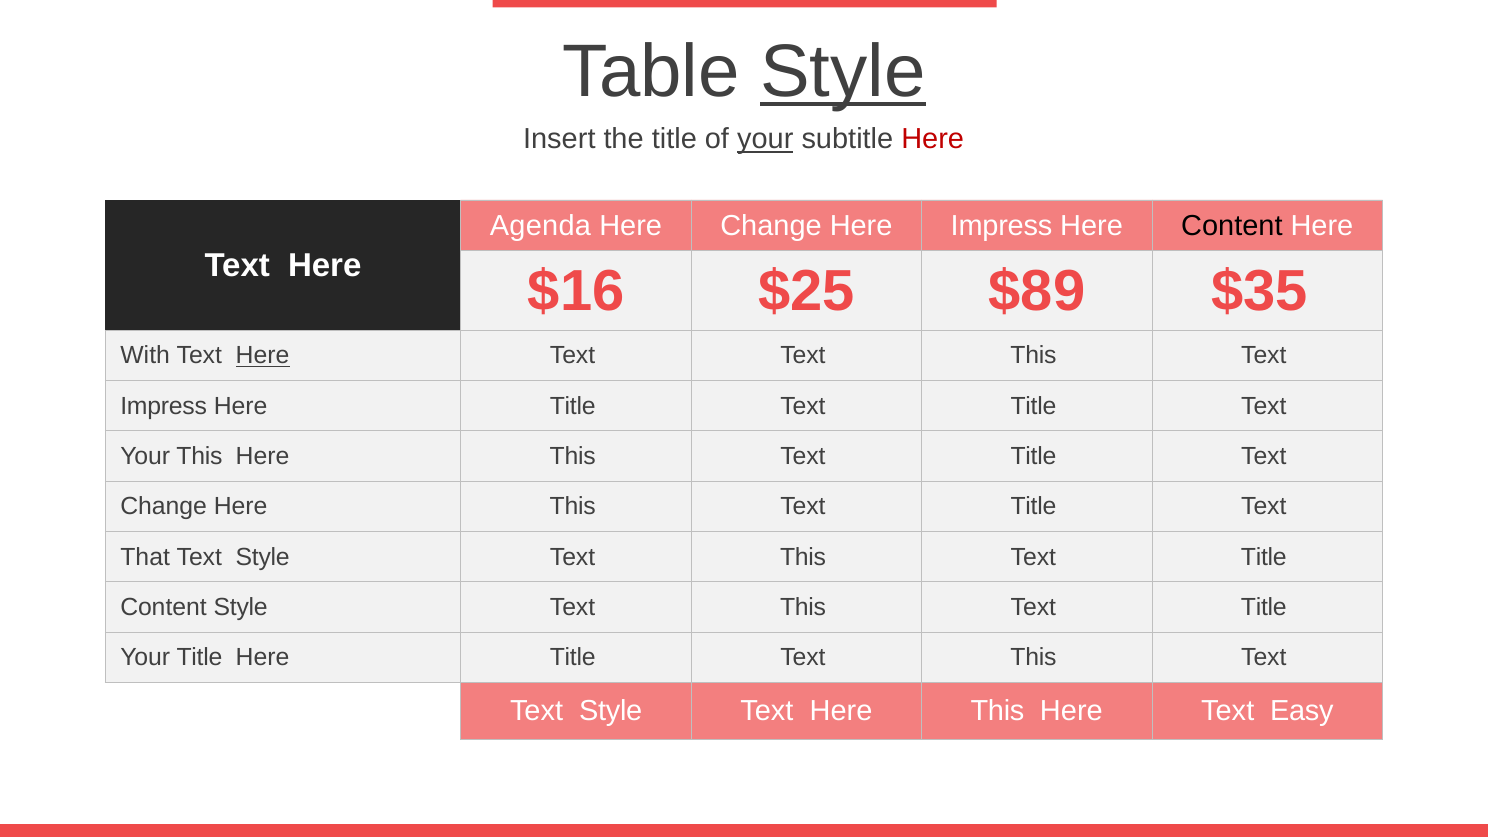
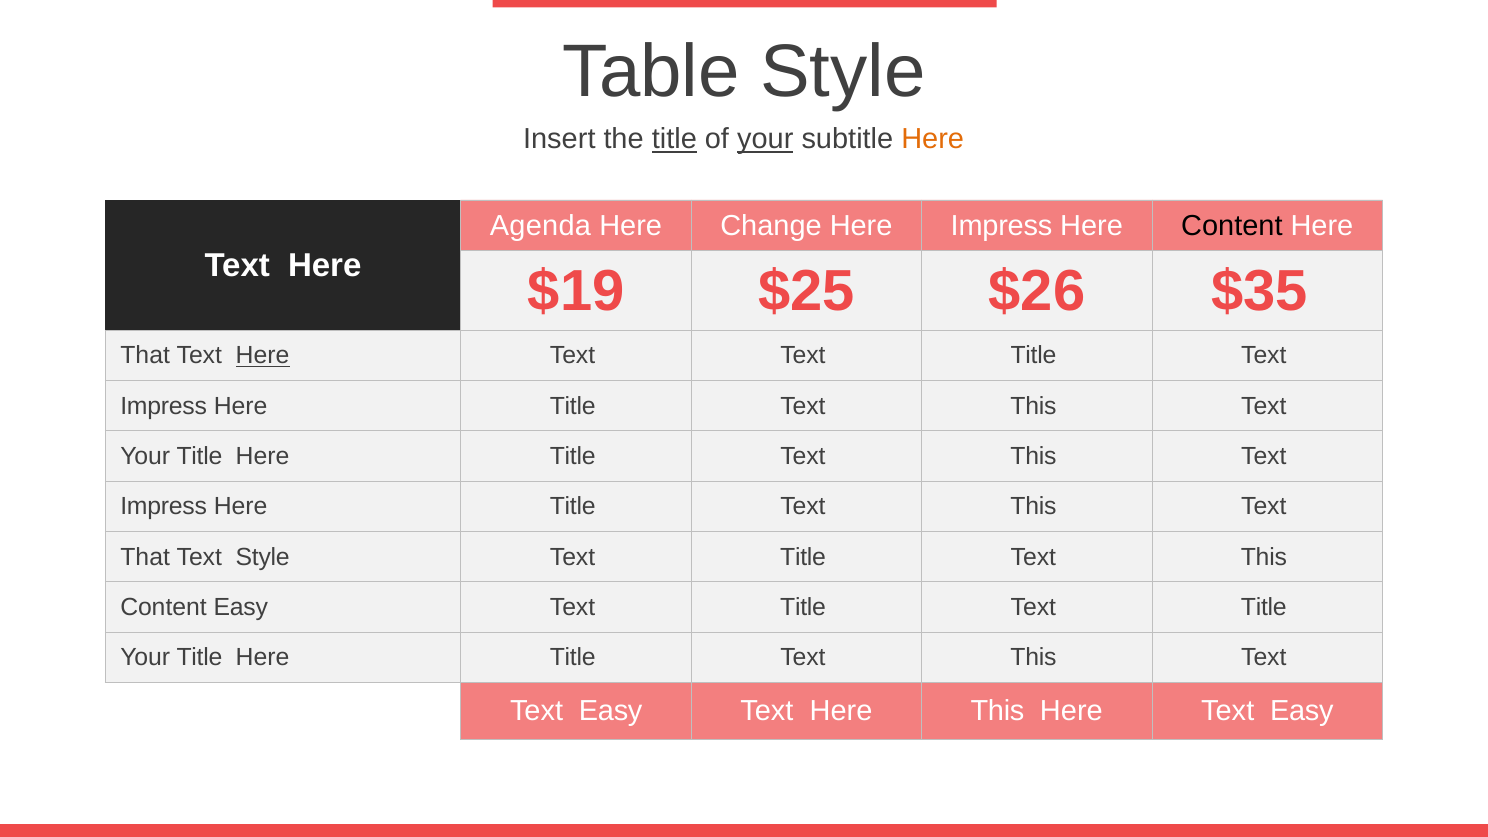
Style underline: present -> none (843, 72)
title underline: none -> present (674, 139)
Here colour: red -> orange (933, 139)
$16: $16 -> $19 (576, 291)
$89: $89 -> $26 (1037, 291)
With: With -> That (145, 356)
Text Text This: This -> Title (1033, 356)
Title: Title -> This (1033, 406)
This: This -> Title (199, 456)
This: This -> Title (573, 456)
Title: Title -> This (1033, 456)
Change: Change -> Impress (164, 507)
This: This -> Title (573, 507)
Title: Title -> This (1033, 507)
This: This -> Title (803, 557)
Title: Title -> This (1264, 557)
Content Style: Style -> Easy (241, 607)
This: This -> Title (803, 607)
Style: Style -> Easy (611, 711)
